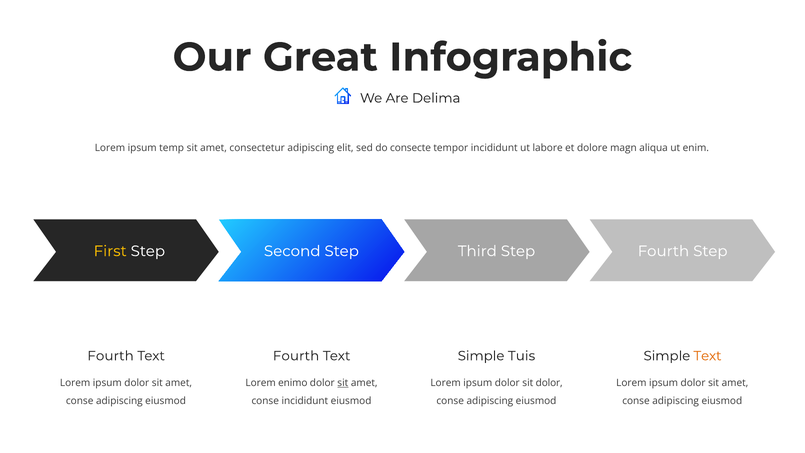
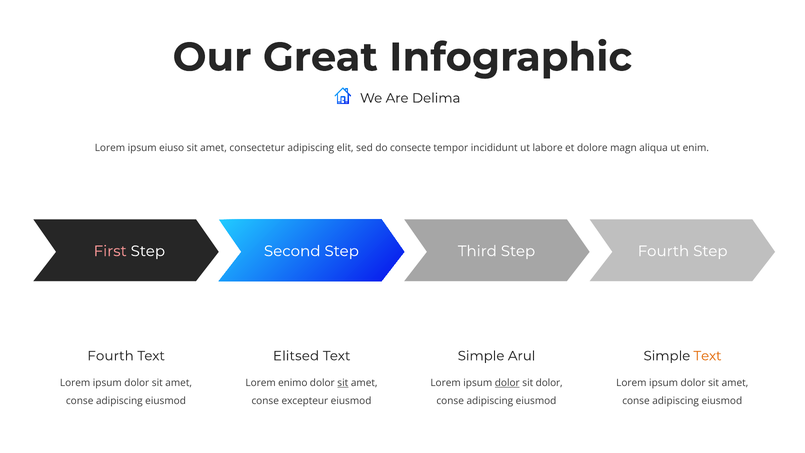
temp: temp -> eiuso (172, 148)
First colour: yellow -> pink (110, 251)
Fourth: Fourth -> Elitsed (296, 356)
Tuis: Tuis -> Arul (522, 356)
dolor underline: none -> present (507, 383)
conse incididunt: incididunt -> excepteur (305, 401)
